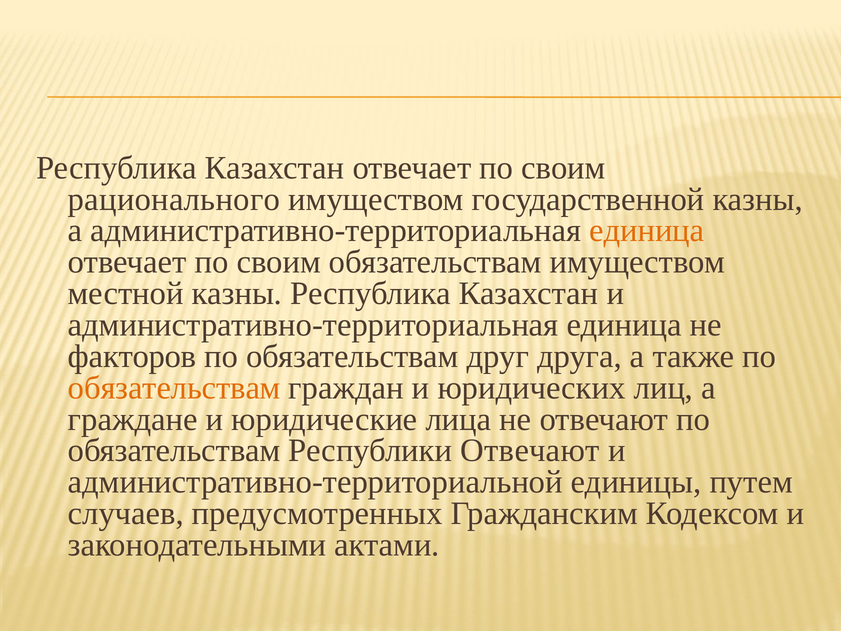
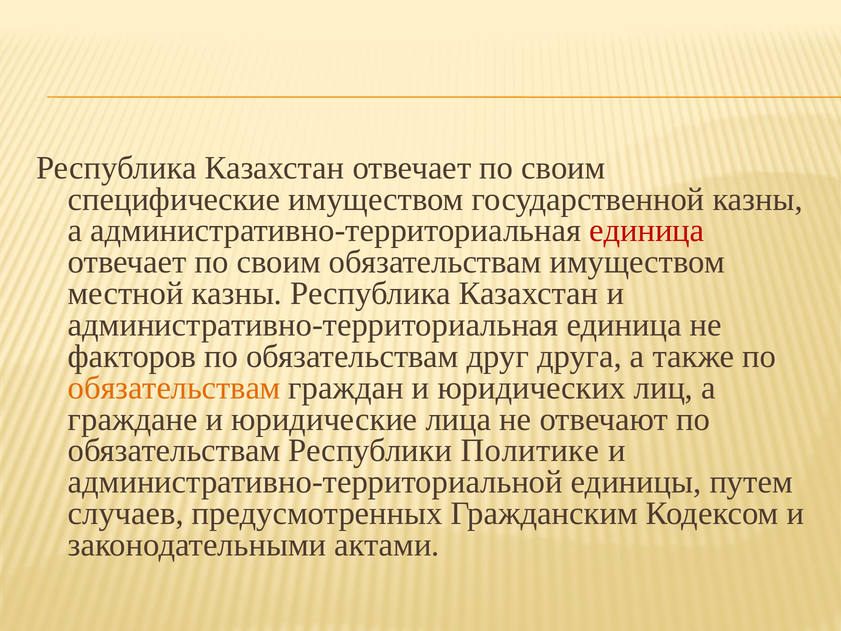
рационального: рационального -> специфические (174, 199)
единица colour: orange -> red (647, 231)
Республики Отвечают: Отвечают -> Политике (530, 450)
